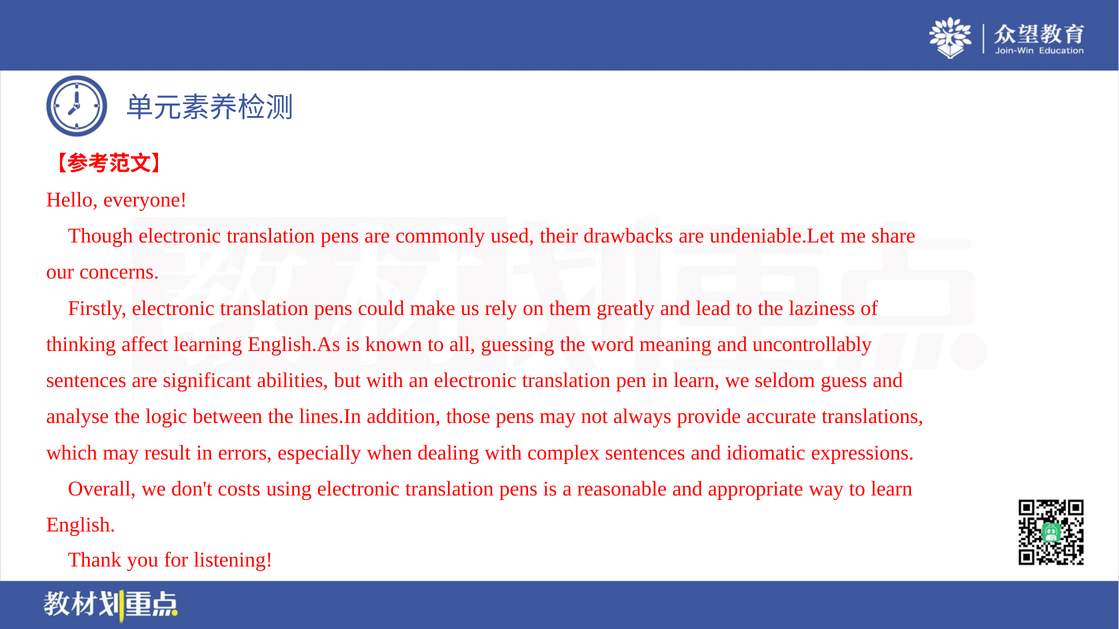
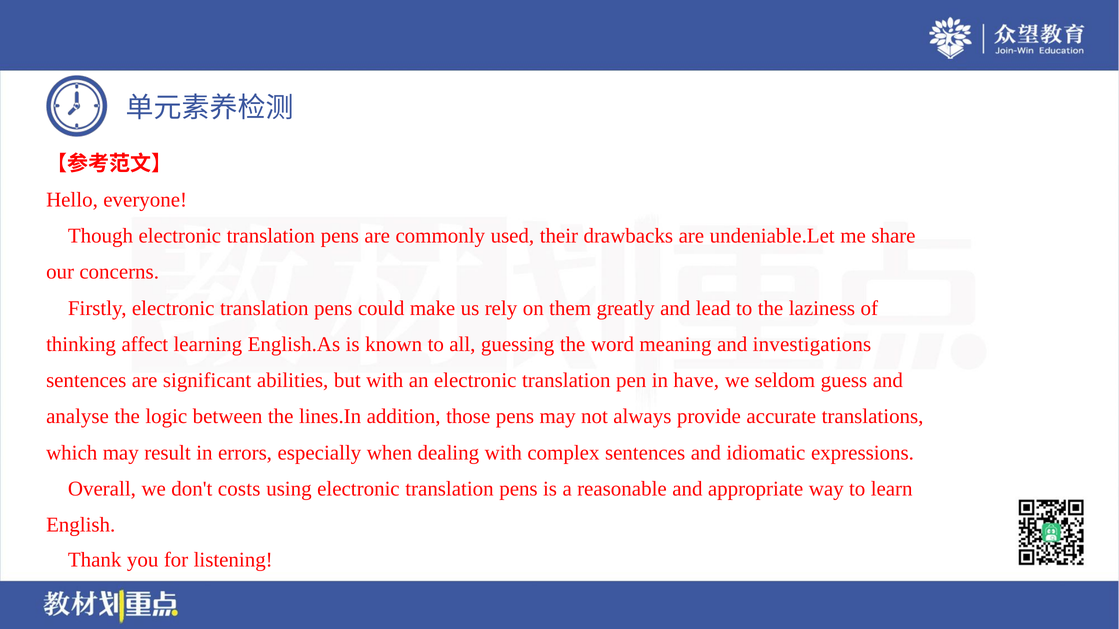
uncontrollably: uncontrollably -> investigations (812, 345)
in learn: learn -> have (696, 381)
